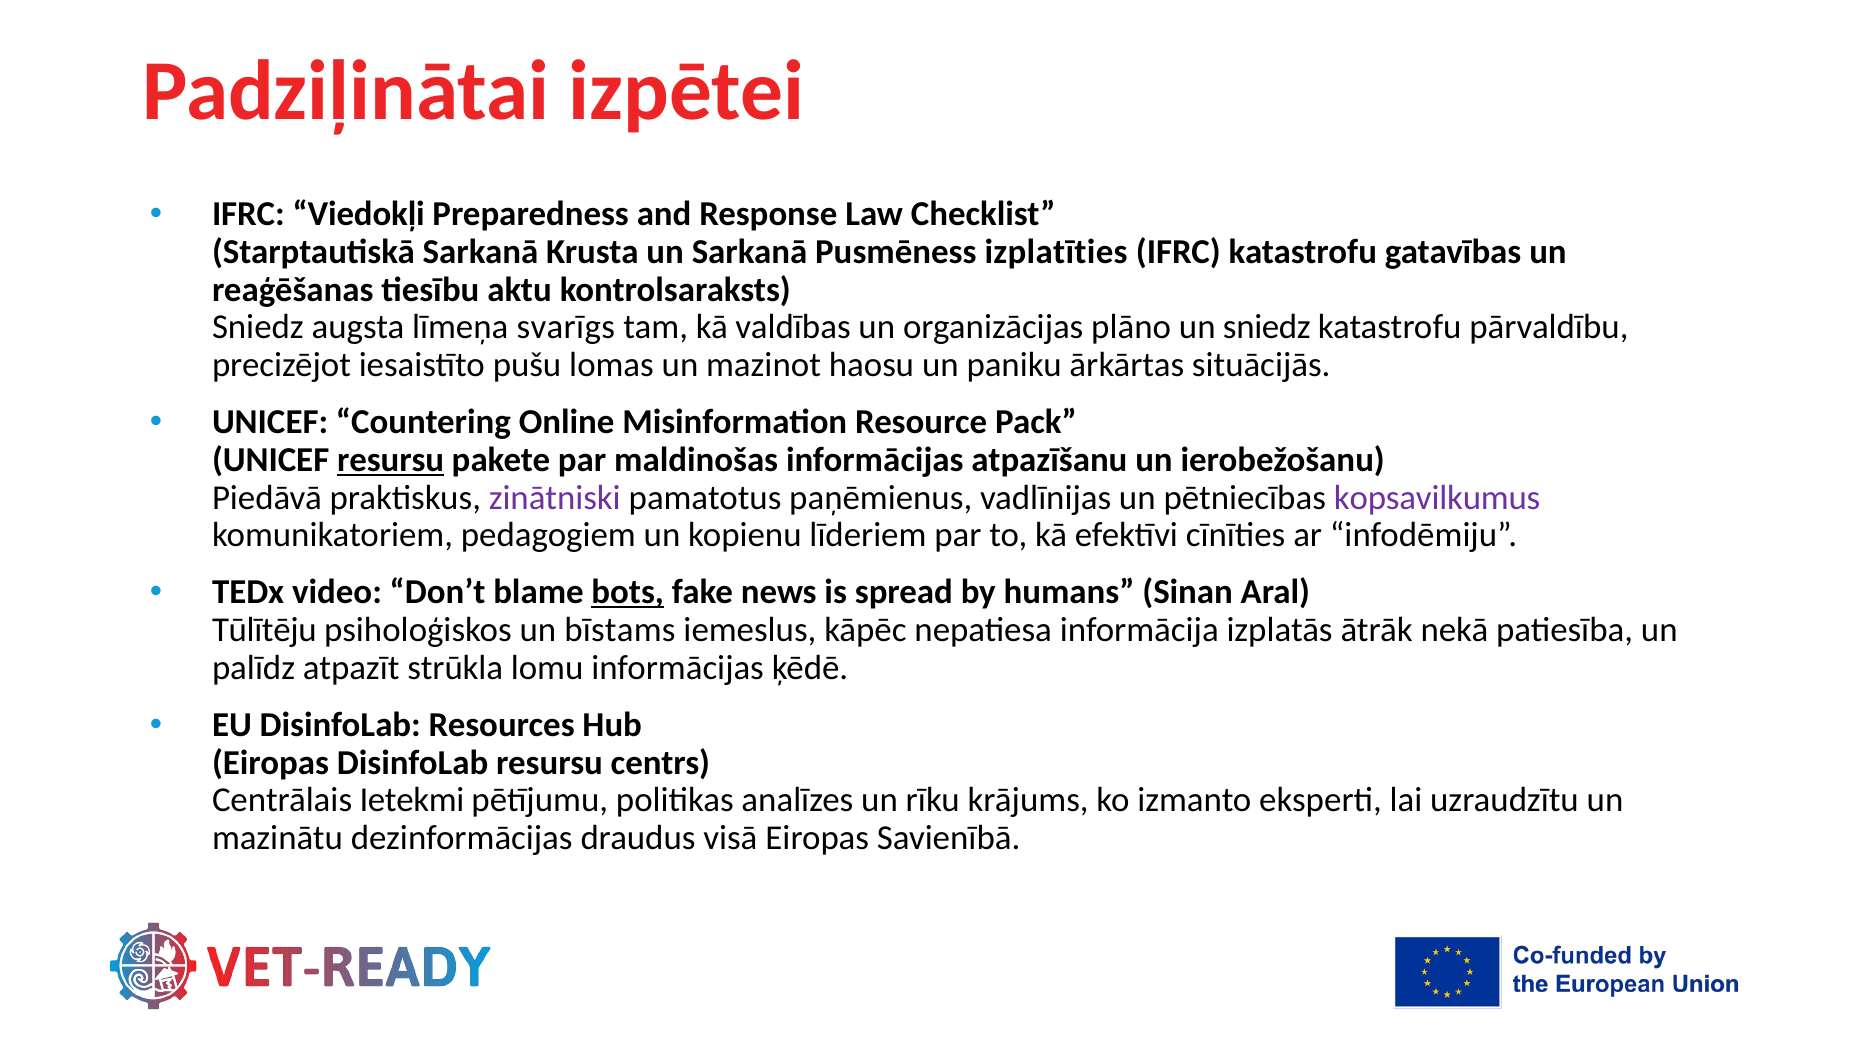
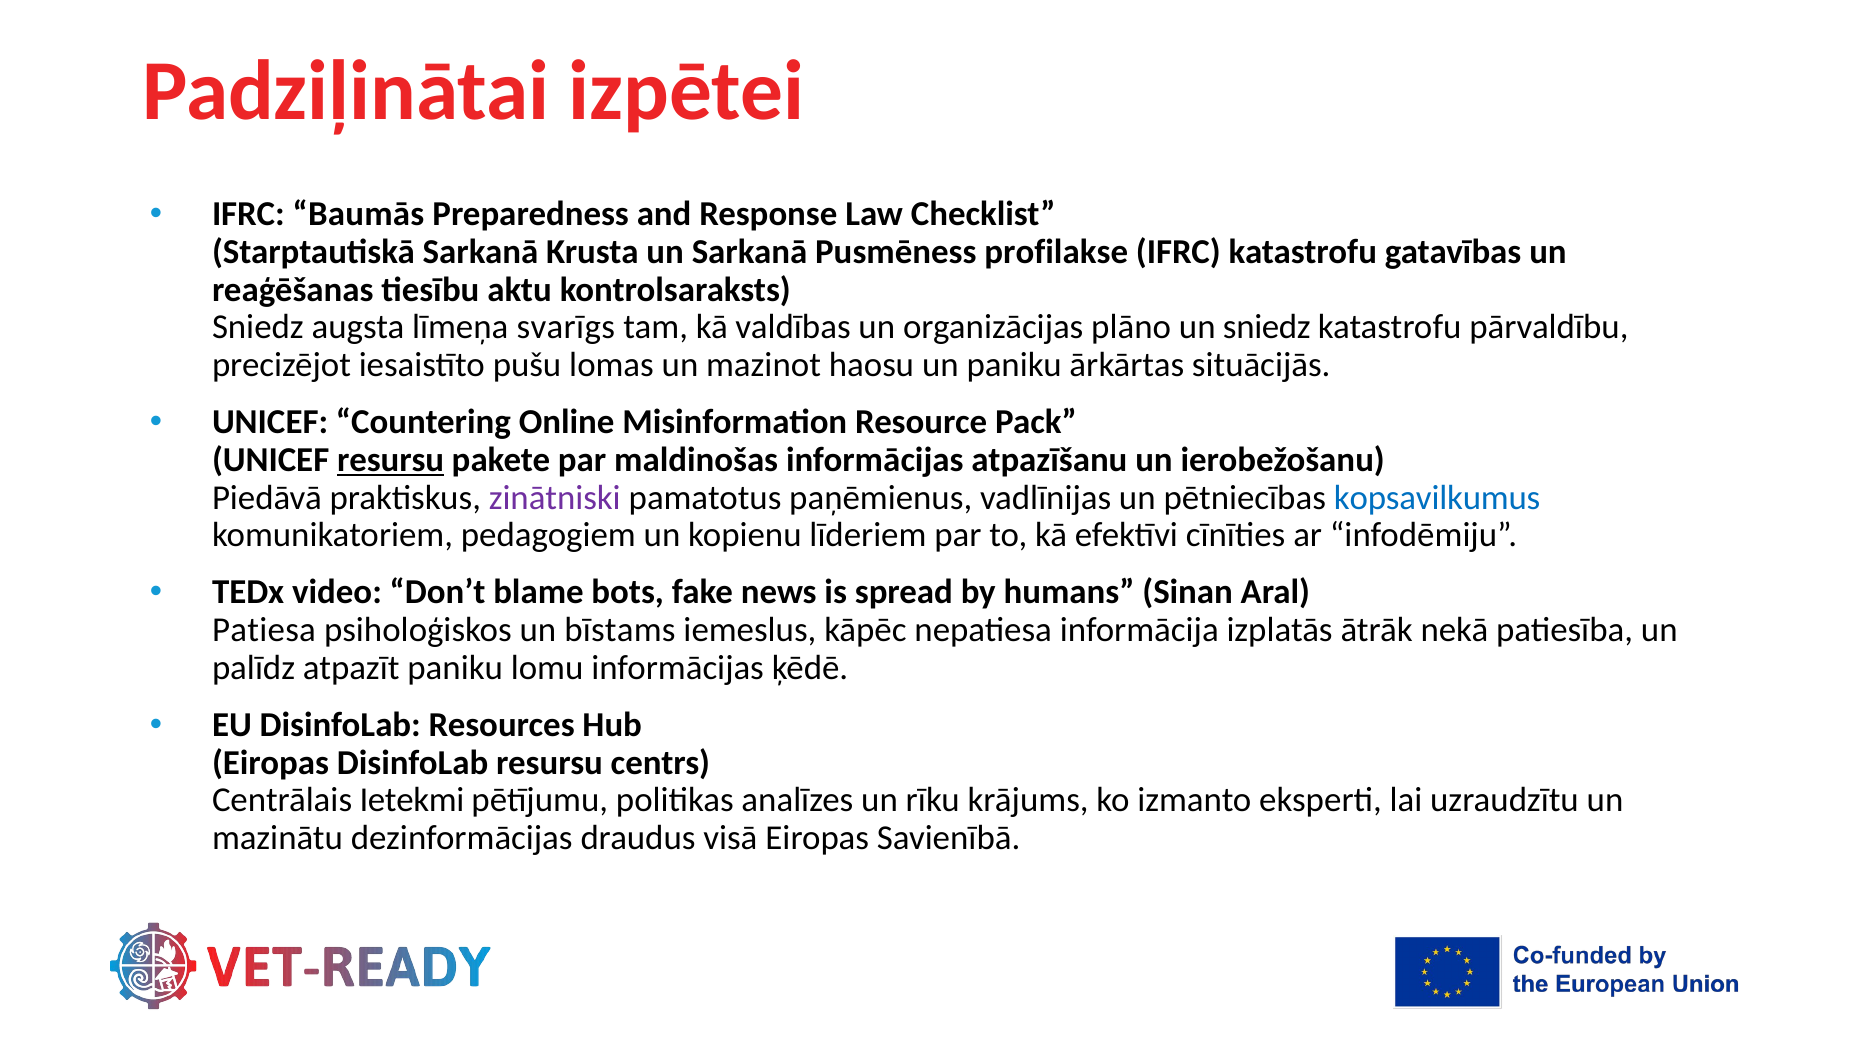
Viedokļi: Viedokļi -> Baumās (358, 214)
izplatīties: izplatīties -> profilakse (1056, 252)
kopsavilkumus colour: purple -> blue (1437, 498)
bots underline: present -> none (628, 593)
Tūlītēju: Tūlītēju -> Patiesa (264, 630)
atpazīt strūkla: strūkla -> paniku (455, 668)
